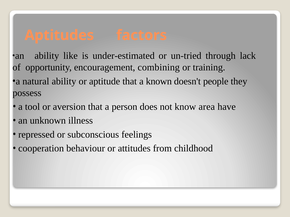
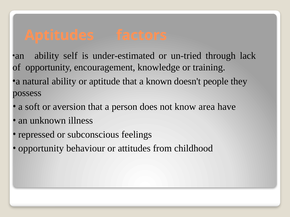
like: like -> self (70, 56)
combining: combining -> knowledge (159, 68)
tool: tool -> soft (32, 107)
cooperation: cooperation -> opportunity (41, 149)
